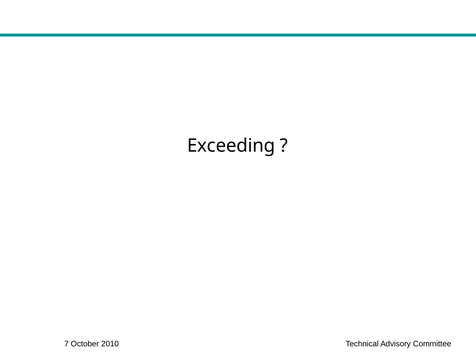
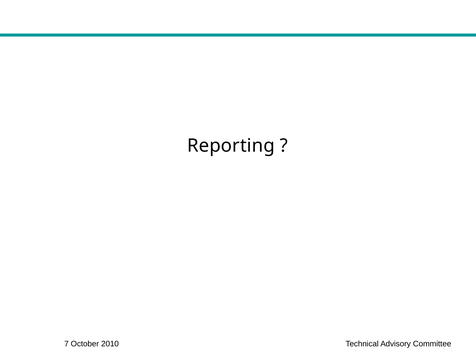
Exceeding: Exceeding -> Reporting (231, 146)
